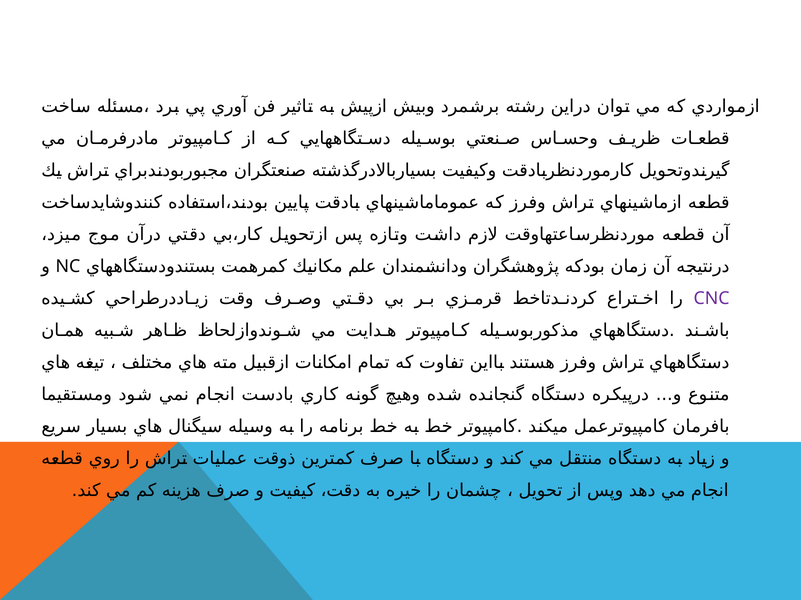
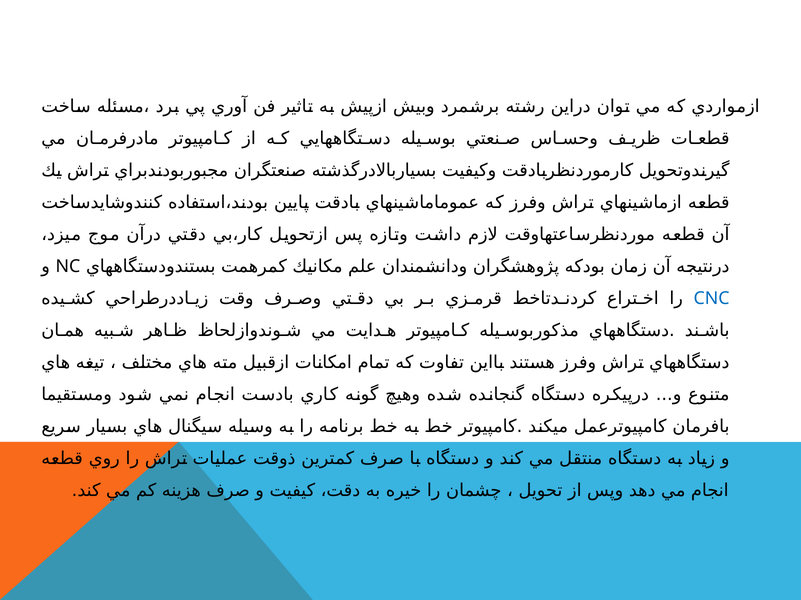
CNC colour: purple -> blue (712, 299)
